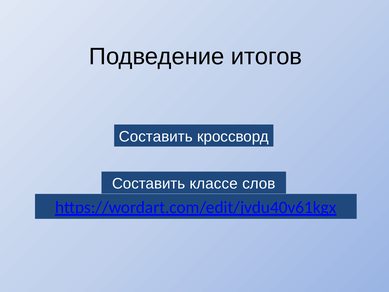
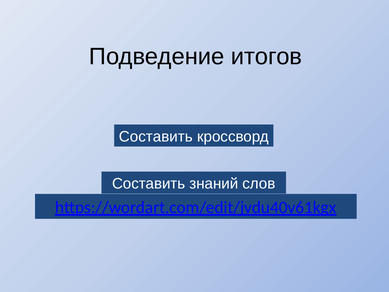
классе: классе -> знаний (214, 184)
